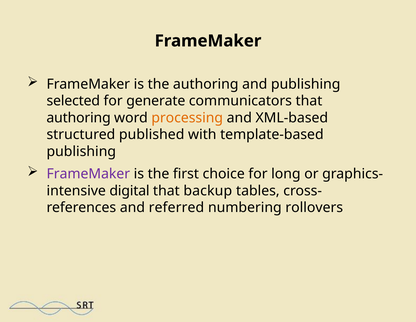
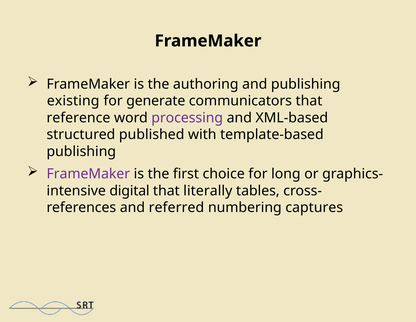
selected: selected -> existing (73, 101)
authoring: authoring -> reference (78, 118)
processing colour: orange -> purple (187, 118)
backup: backup -> literally (208, 191)
rollovers: rollovers -> captures (314, 207)
